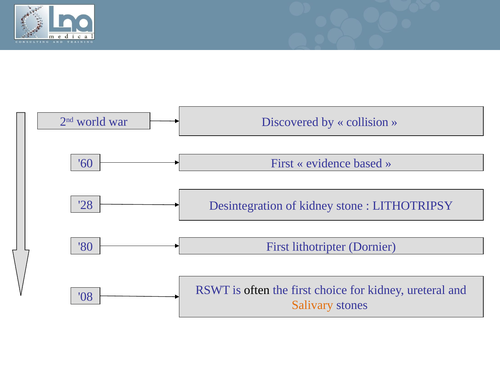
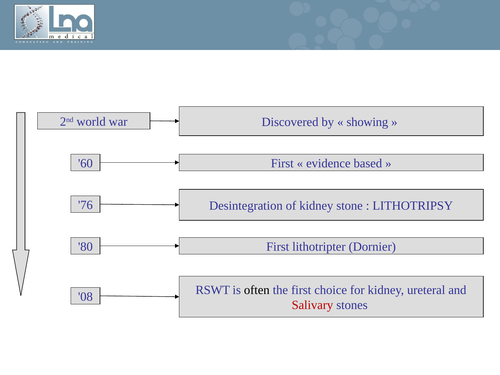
collision: collision -> showing (367, 122)
28: 28 -> 76 (85, 205)
Salivary colour: orange -> red (312, 305)
